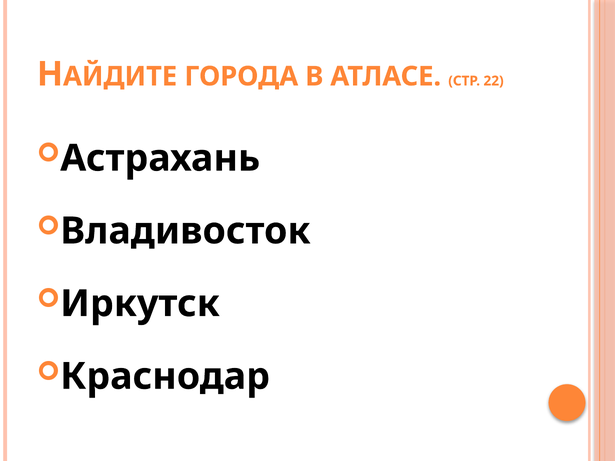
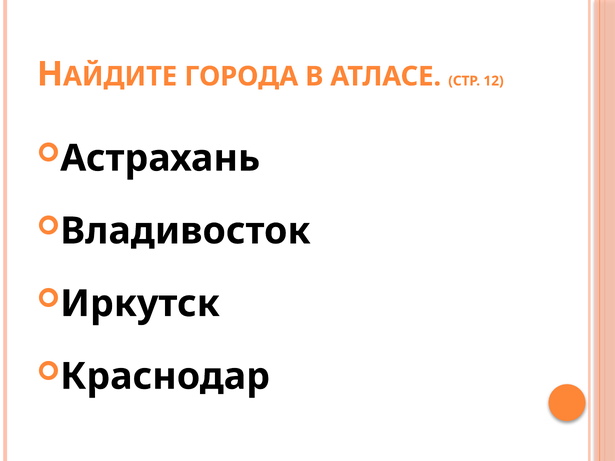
22: 22 -> 12 (494, 81)
